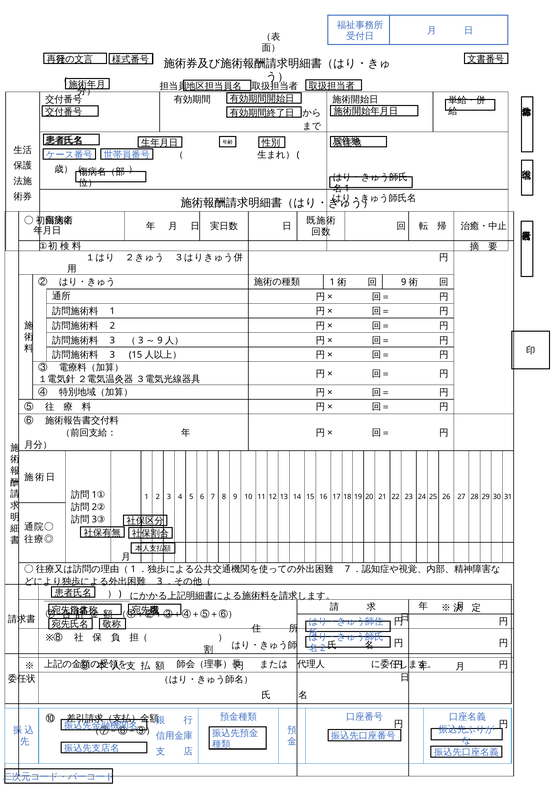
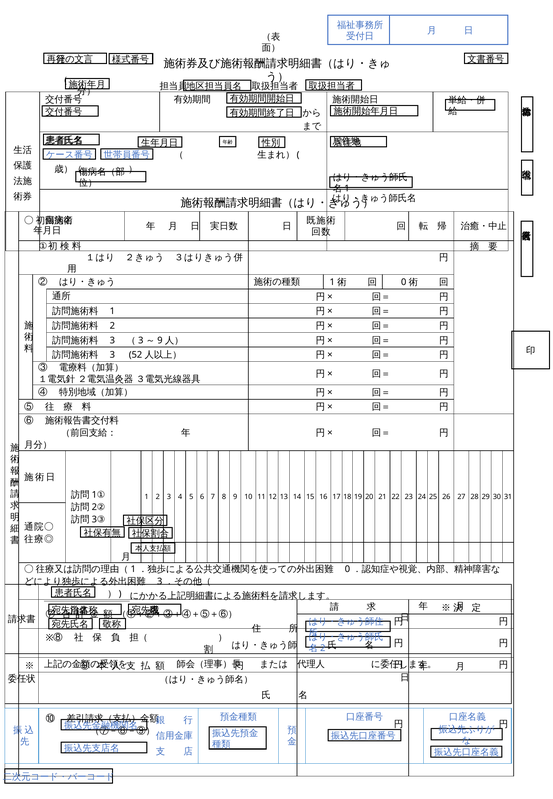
9: 9 -> 0 (404, 282)
3 15: 15 -> 52 (136, 355)
7: 7 -> 0 (347, 569)
